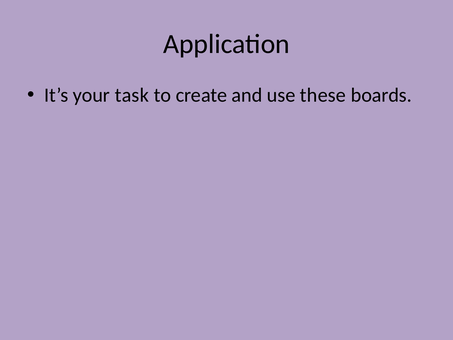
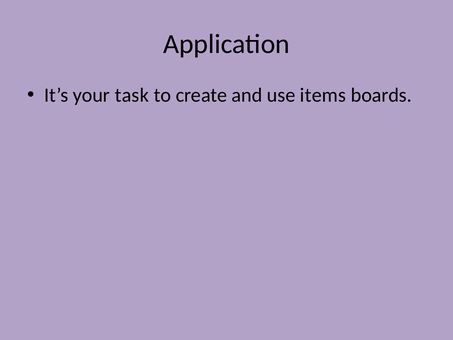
these: these -> items (323, 95)
